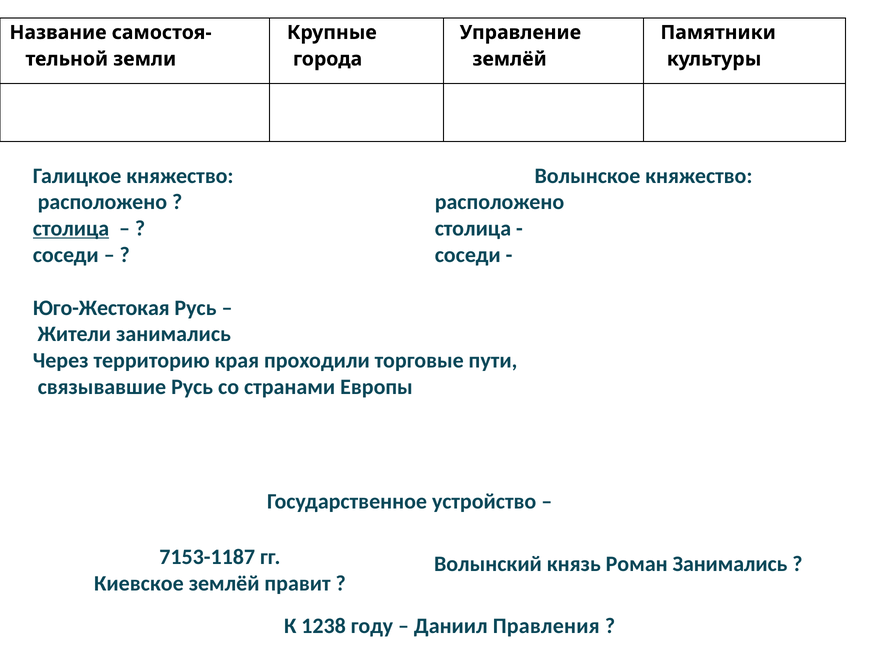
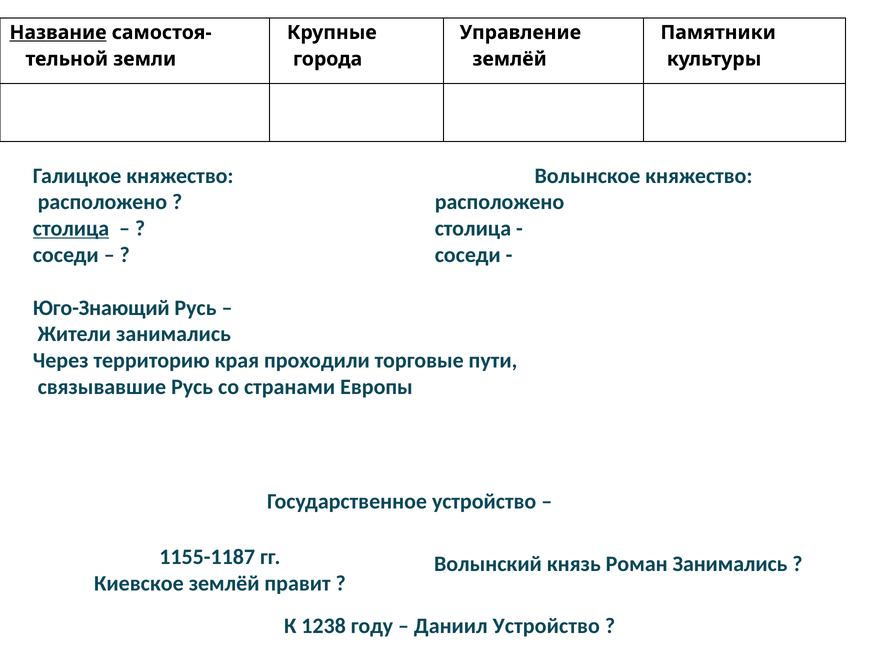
Название underline: none -> present (58, 33)
Юго-Жестокая: Юго-Жестокая -> Юго-Знающий (101, 308)
7153-1187: 7153-1187 -> 1155-1187 (207, 557)
Даниил Правления: Правления -> Устройство (546, 626)
